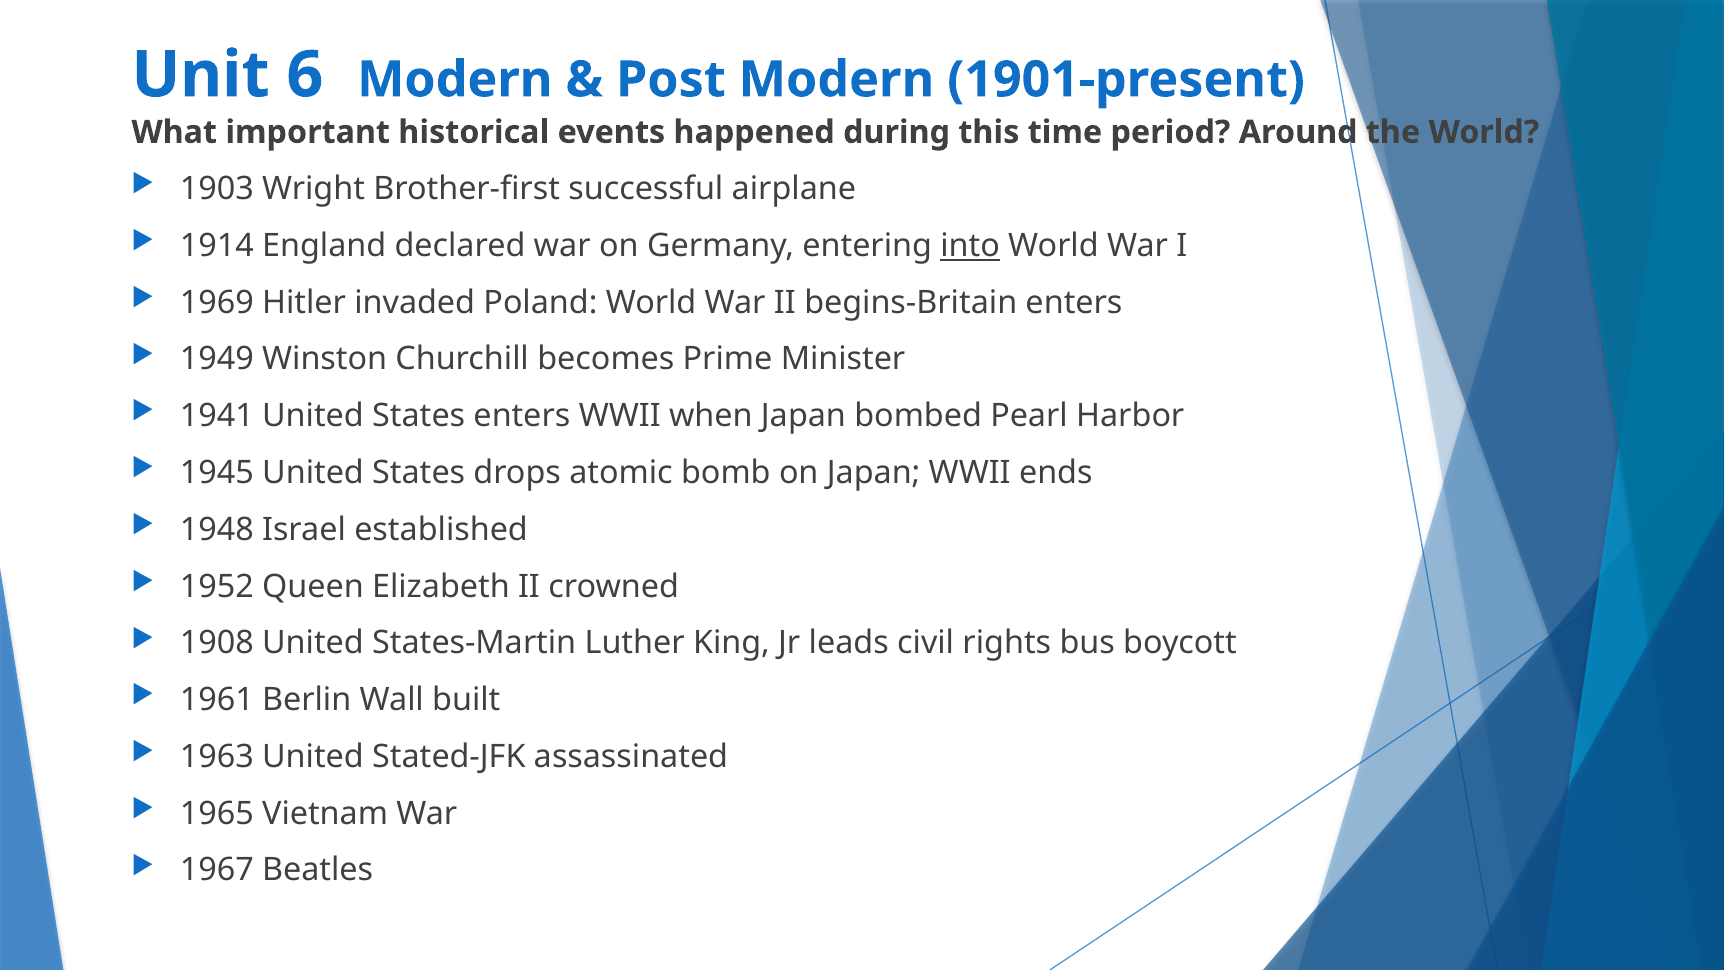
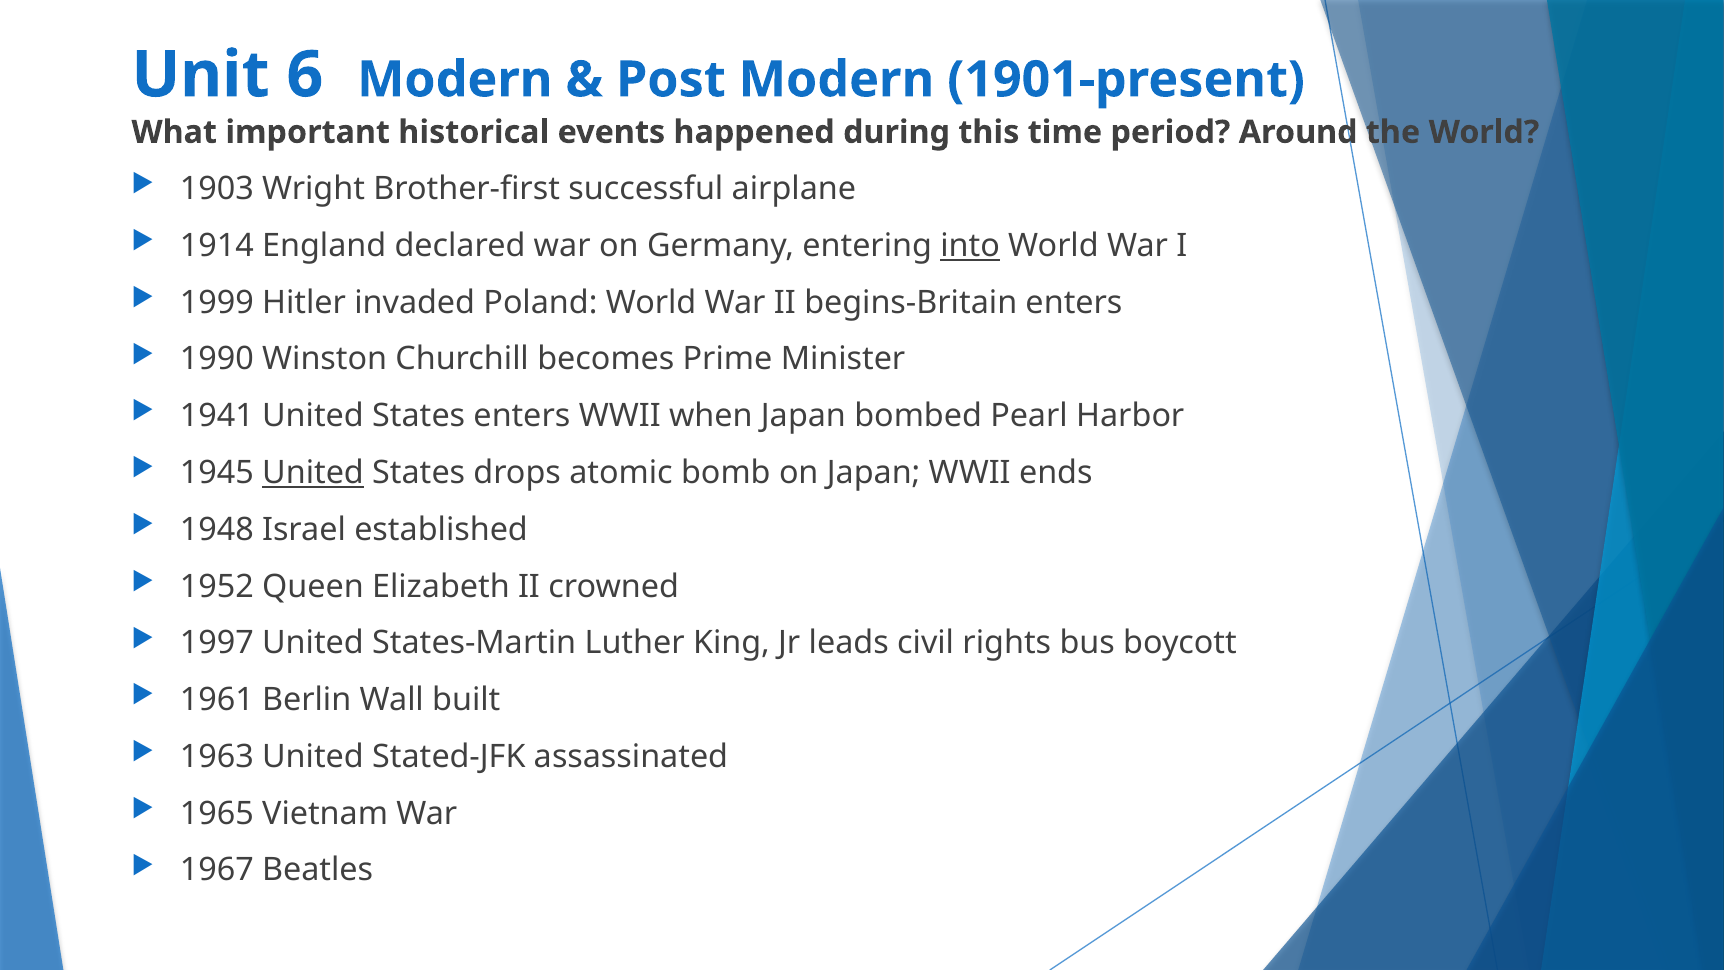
1969: 1969 -> 1999 (217, 302)
1949: 1949 -> 1990 (217, 359)
United underline: none -> present (313, 473)
1908: 1908 -> 1997 (217, 643)
